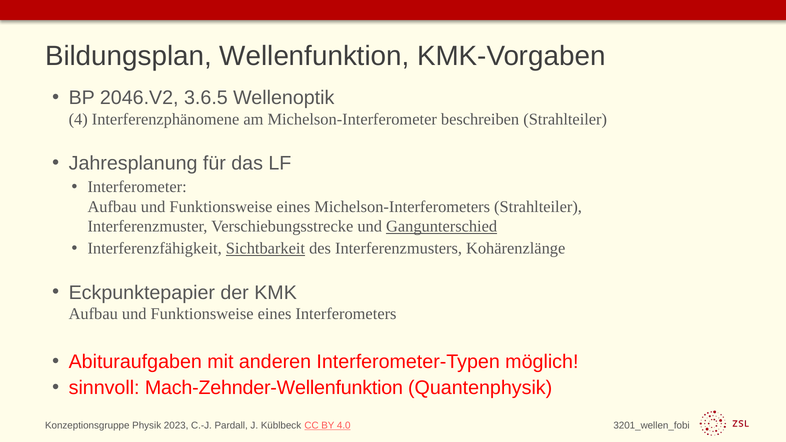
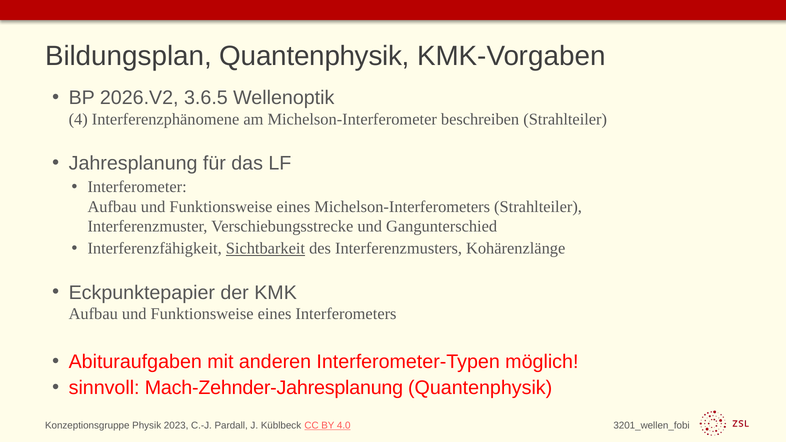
Bildungsplan Wellenfunktion: Wellenfunktion -> Quantenphysik (315, 56)
2046.V2: 2046.V2 -> 2026.V2 (139, 98)
Gangunterschied underline: present -> none (442, 226)
Mach-Zehnder-Wellenfunktion: Mach-Zehnder-Wellenfunktion -> Mach-Zehnder-Jahresplanung (274, 388)
